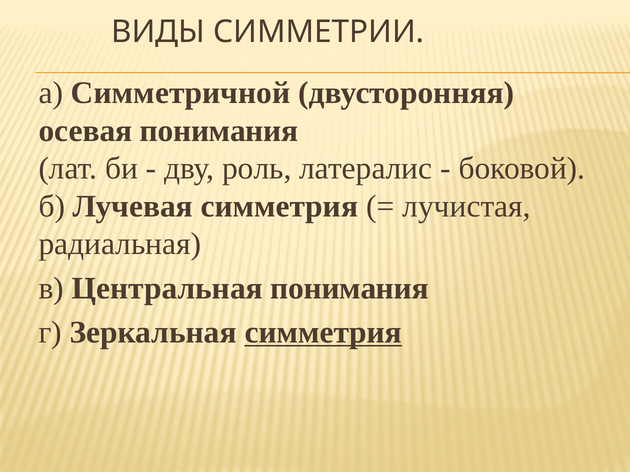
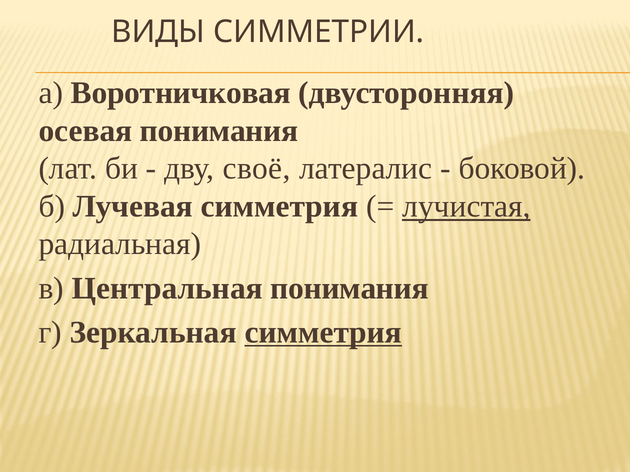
Симметричной: Симметричной -> Воротничковая (181, 93)
роль: роль -> своё (257, 169)
лучистая underline: none -> present (466, 207)
